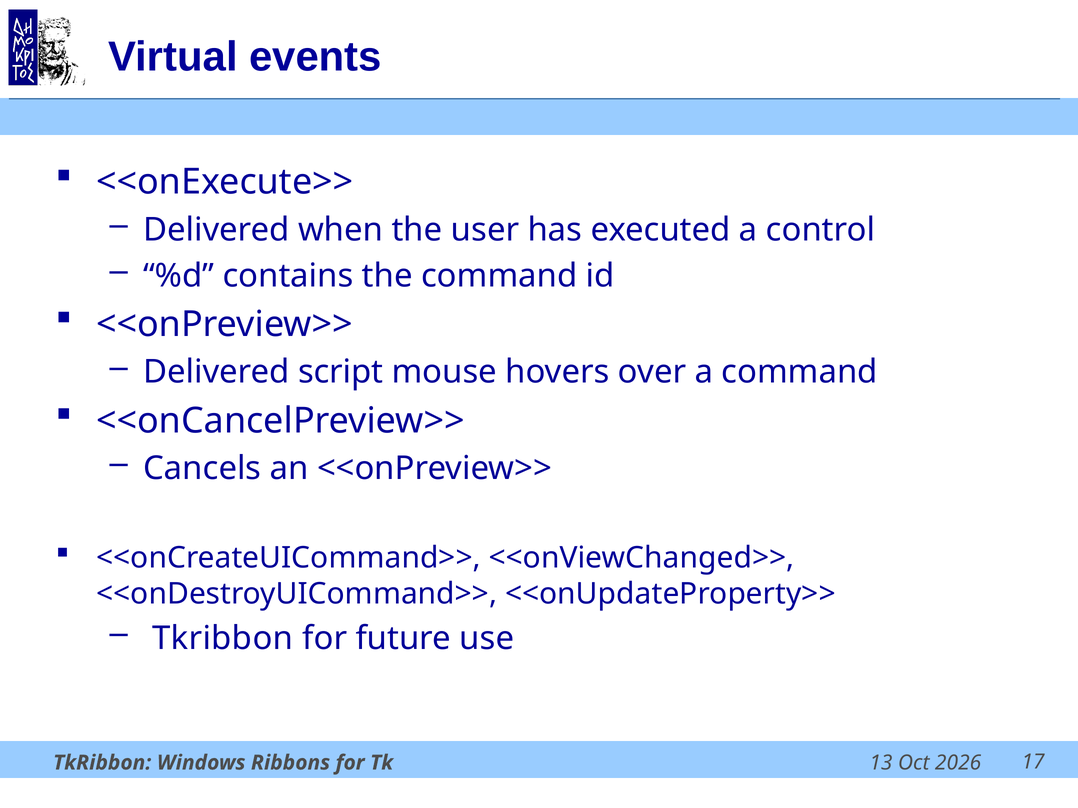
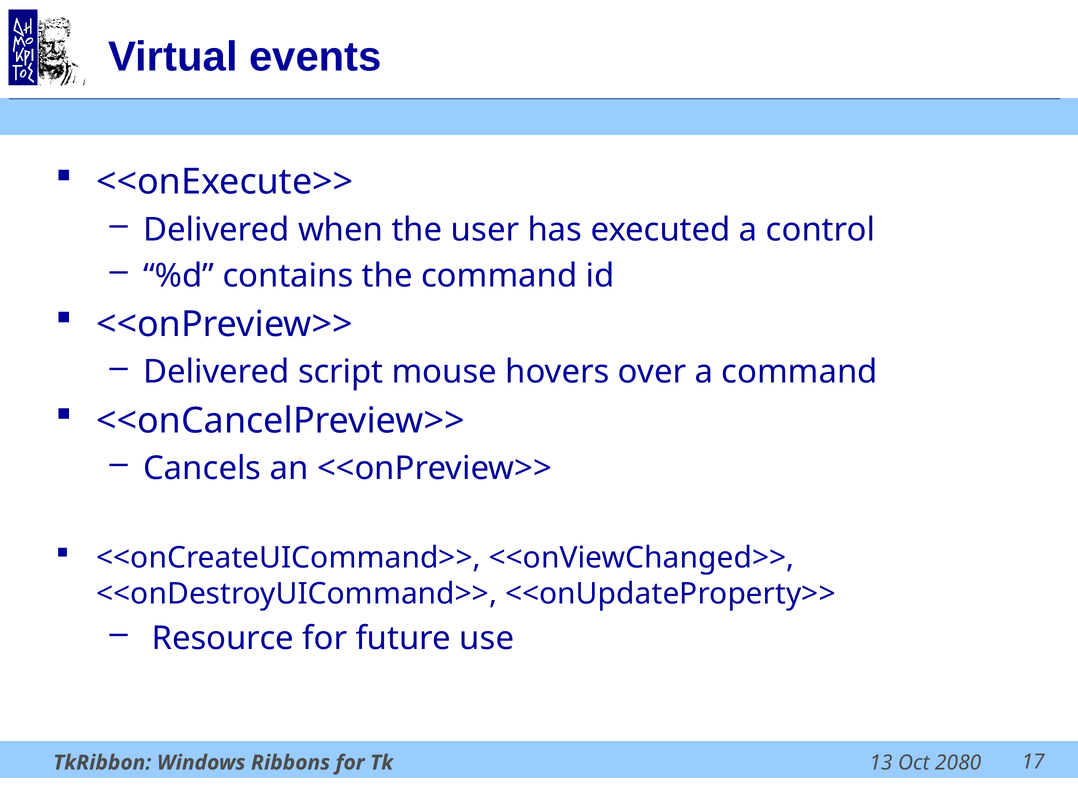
Tkribbon: Tkribbon -> Resource (223, 639)
2026: 2026 -> 2080 (958, 763)
